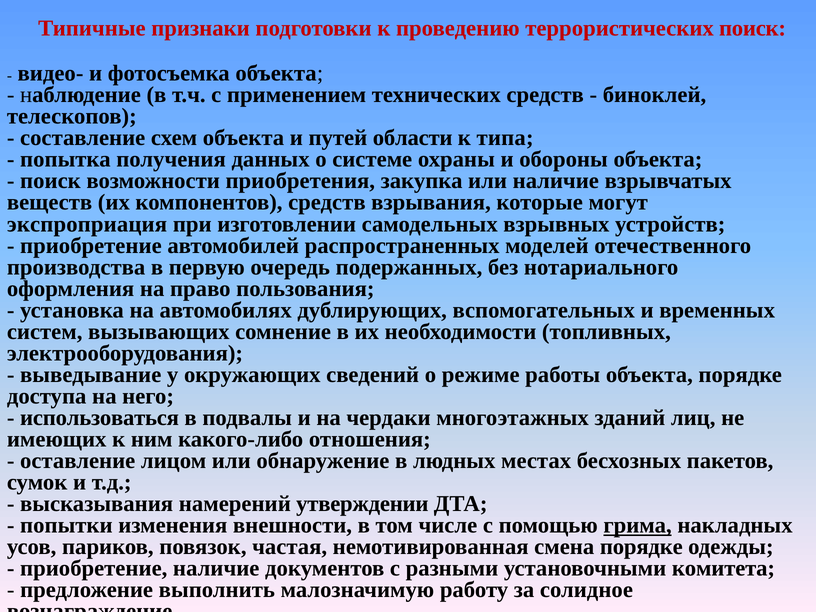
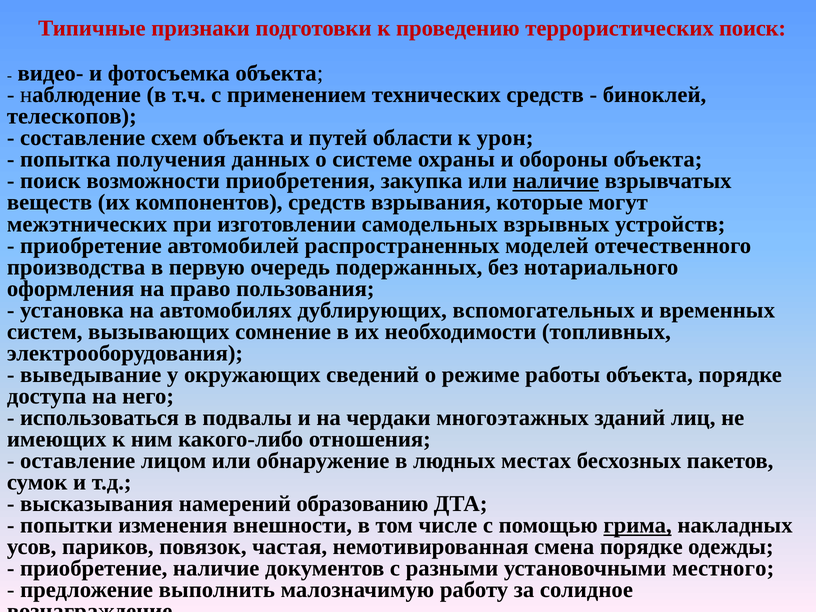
типа: типа -> урон (505, 138)
наличие underline: none -> present (556, 181)
экспроприация: экспроприация -> межэтнических (87, 224)
утверждении: утверждении -> образованию (362, 504)
комитета: комитета -> местного (723, 568)
